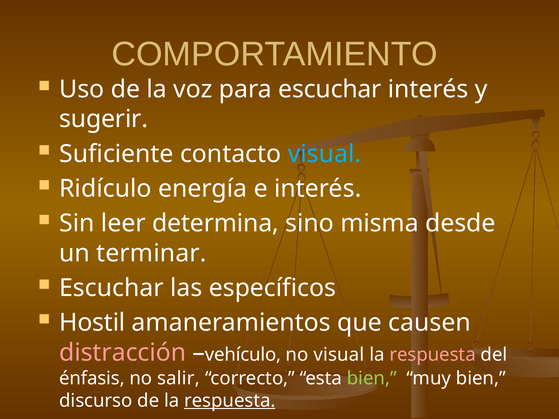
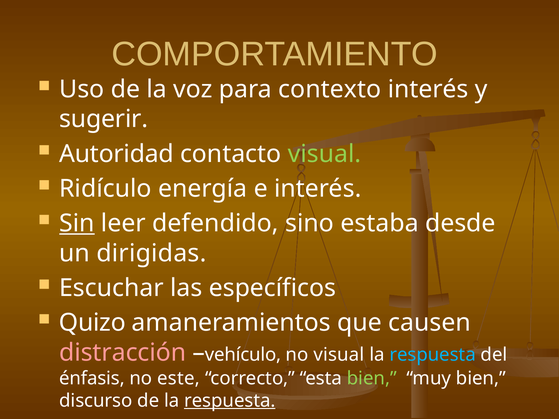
para escuchar: escuchar -> contexto (330, 89)
Suficiente: Suficiente -> Autoridad (116, 154)
visual colour: light blue -> light green (325, 154)
Sin underline: none -> present (77, 224)
determina: determina -> defendido (215, 224)
misma: misma -> estaba (379, 224)
terminar: terminar -> dirigidas (151, 253)
Hostil: Hostil -> Quizo (92, 323)
respuesta colour: pink -> light blue (433, 355)
salir: salir -> este (178, 378)
